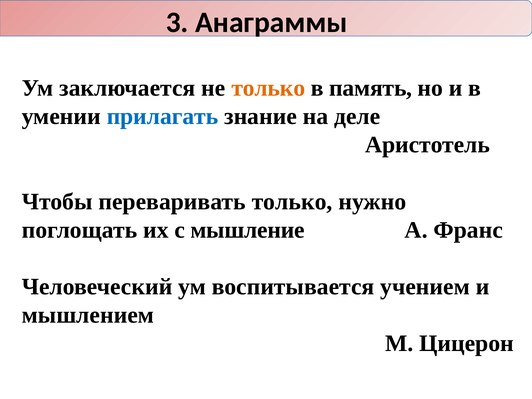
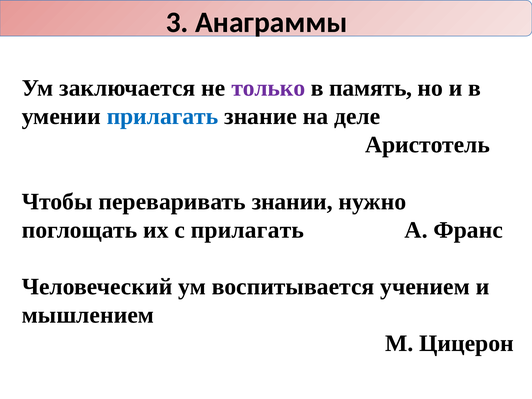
только colour: orange -> purple (268, 88)
переваривать только: только -> знании (292, 202)
с мышление: мышление -> прилагать (247, 230)
